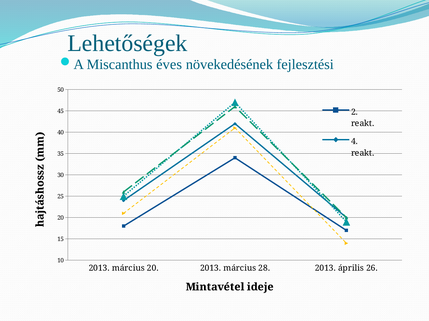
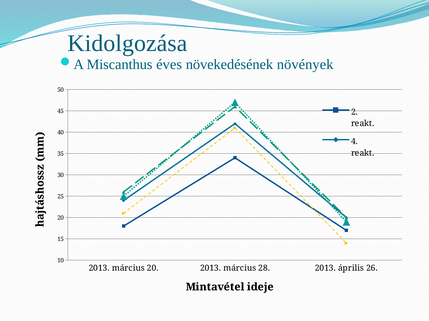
Lehetőségek: Lehetőségek -> Kidolgozása (127, 43)
fejlesztési: fejlesztési -> növények (305, 64)
